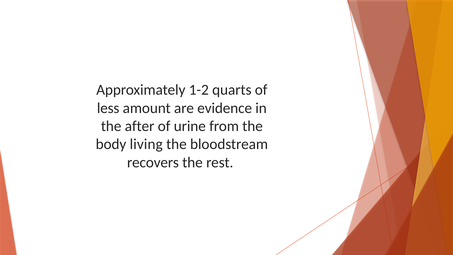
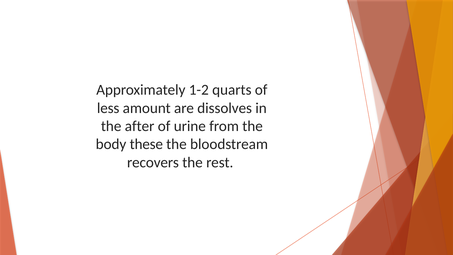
evidence: evidence -> dissolves (225, 108)
living: living -> these (146, 144)
